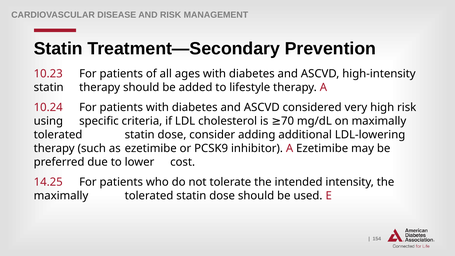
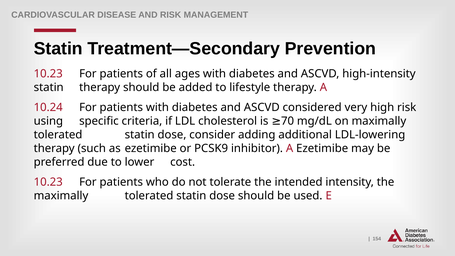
14.25: 14.25 -> 10.23 (48, 182)
